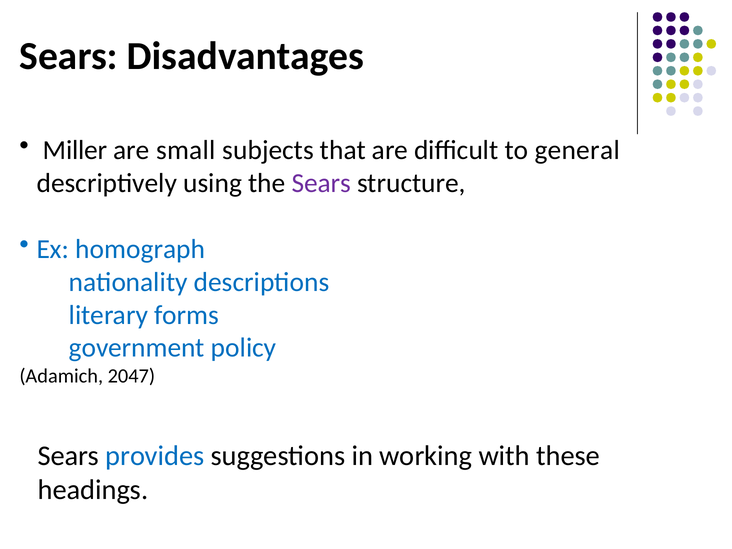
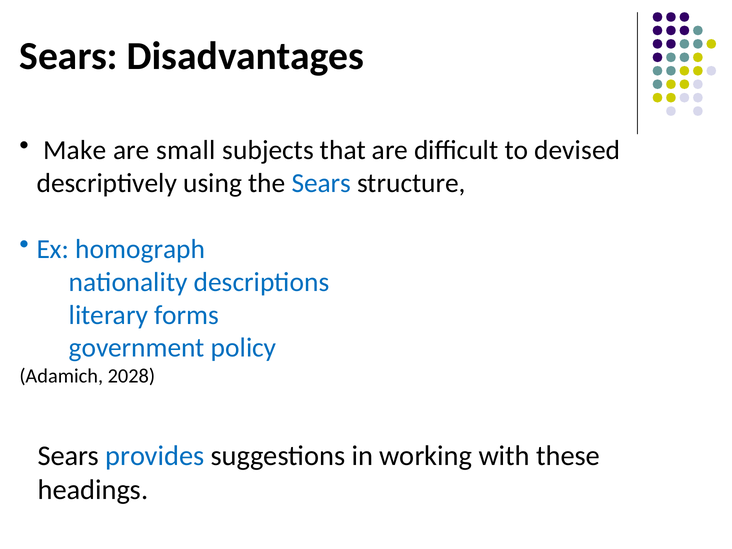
Miller: Miller -> Make (75, 150)
general: general -> devised (577, 150)
Sears colour: purple -> blue (321, 183)
2047: 2047 -> 2028 (131, 376)
